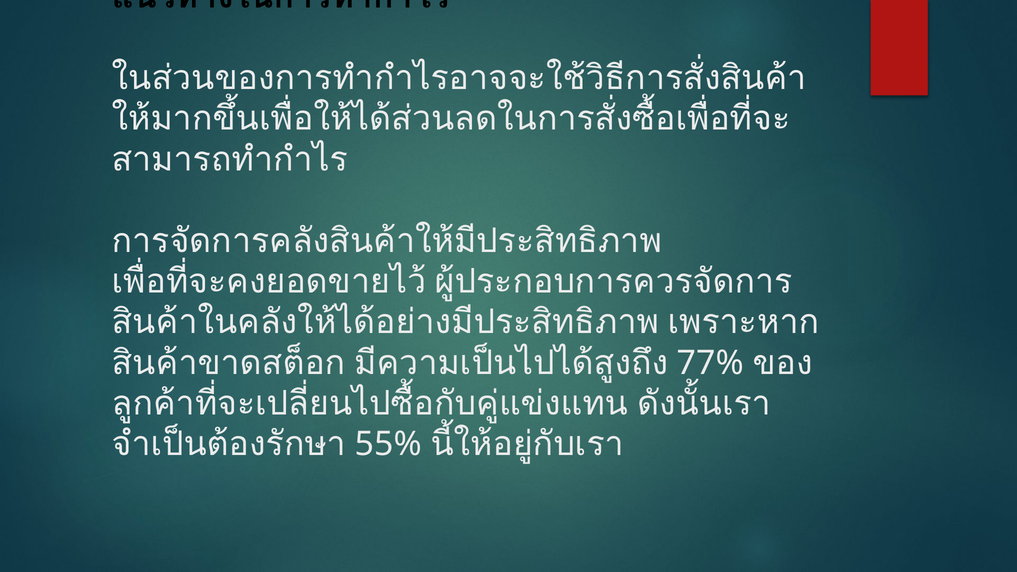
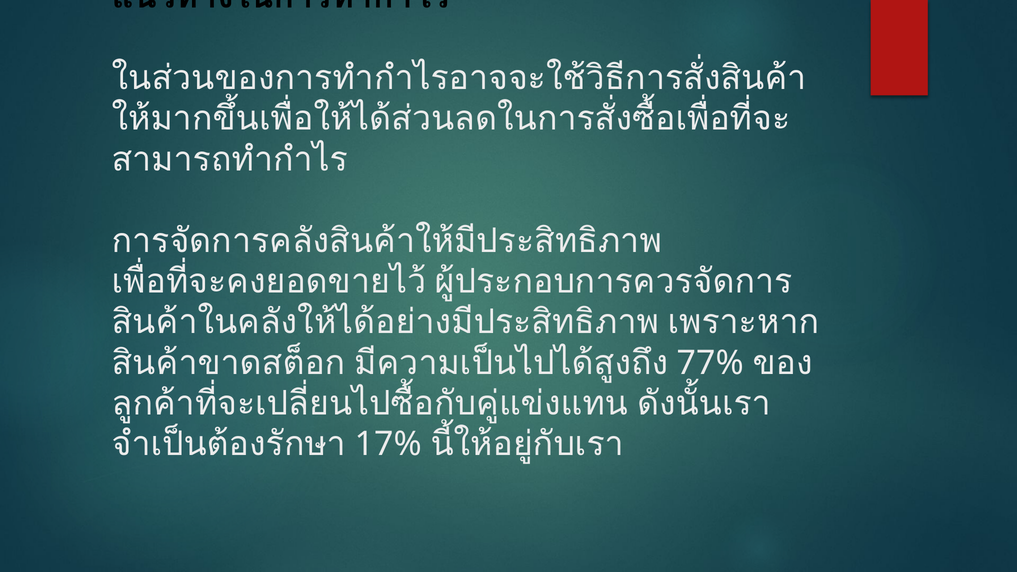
55%: 55% -> 17% (388, 444)
